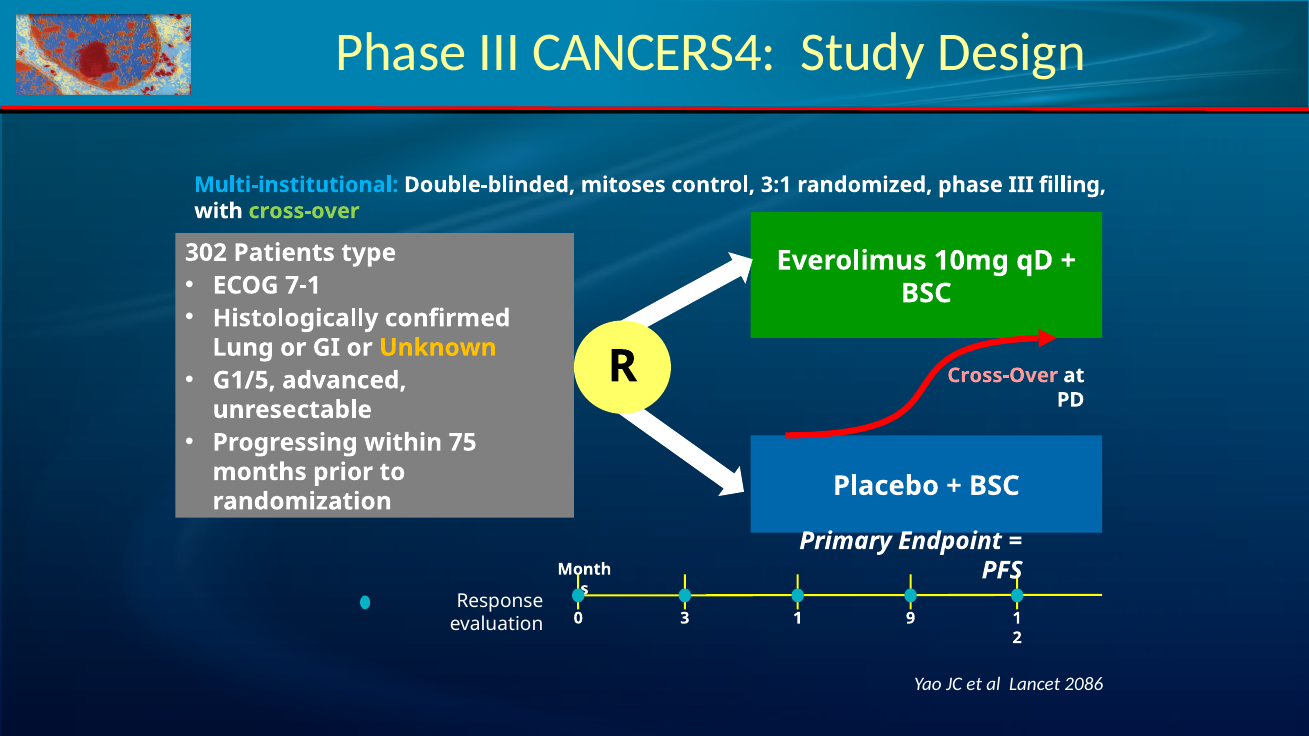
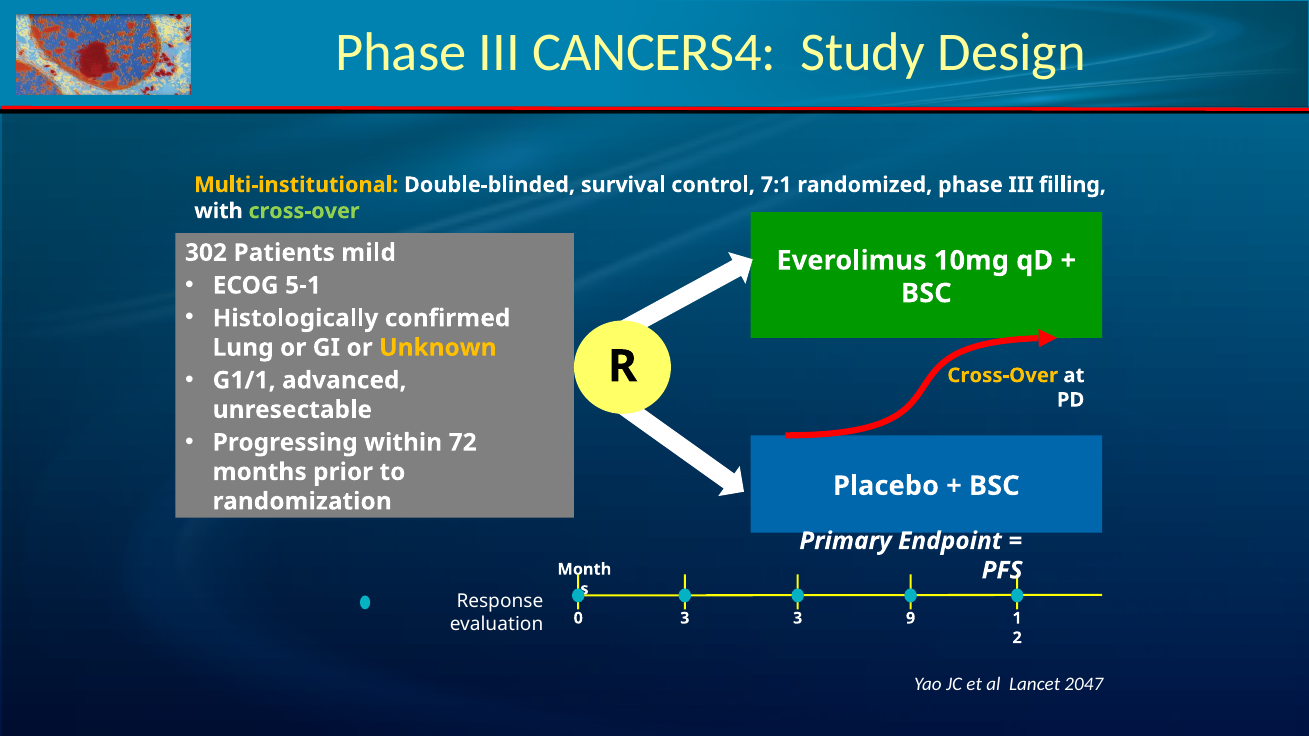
Multi-institutional colour: light blue -> yellow (296, 185)
mitoses: mitoses -> survival (623, 185)
3:1: 3:1 -> 7:1 (776, 185)
type: type -> mild (369, 253)
7-1: 7-1 -> 5-1 (303, 286)
G1/5: G1/5 -> G1/1 (244, 380)
Cross-Over colour: pink -> yellow (1003, 376)
75: 75 -> 72 (463, 443)
3 1: 1 -> 3 (798, 618)
2086: 2086 -> 2047 (1084, 685)
